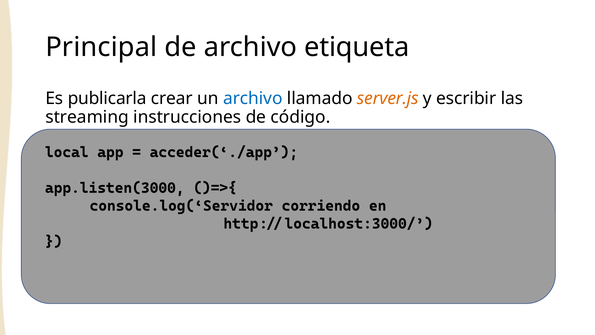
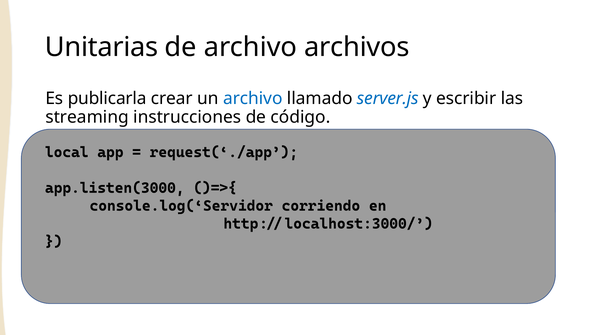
Principal: Principal -> Unitarias (102, 47)
etiqueta: etiqueta -> archivos (357, 47)
server.js colour: orange -> blue (388, 98)
acceder(‘./app: acceder(‘./app -> request(‘./app (224, 152)
